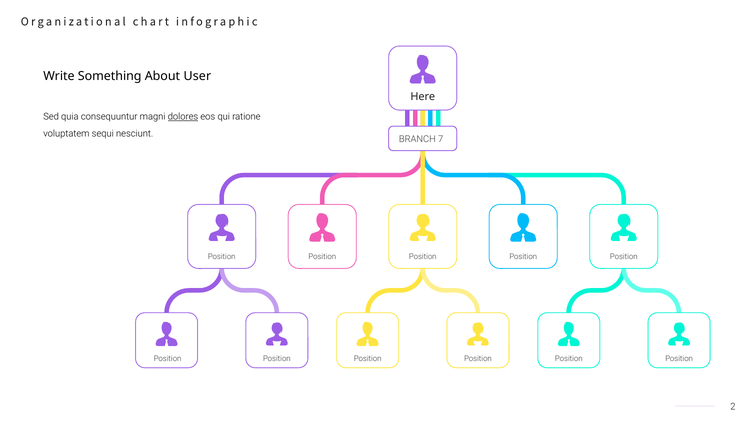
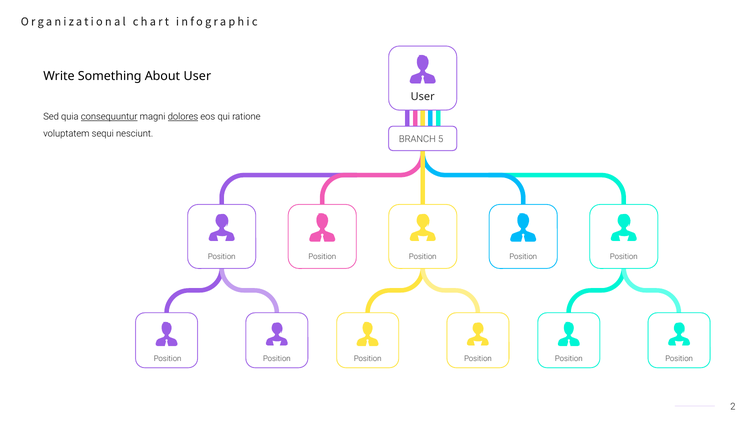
Here: Here -> User (423, 97)
consequuntur underline: none -> present (109, 117)
7: 7 -> 5 (441, 139)
